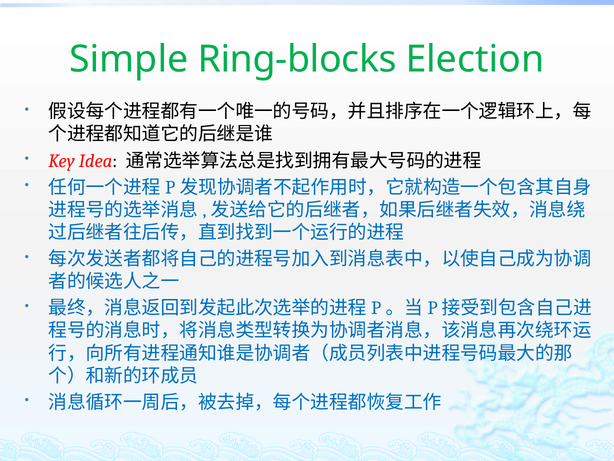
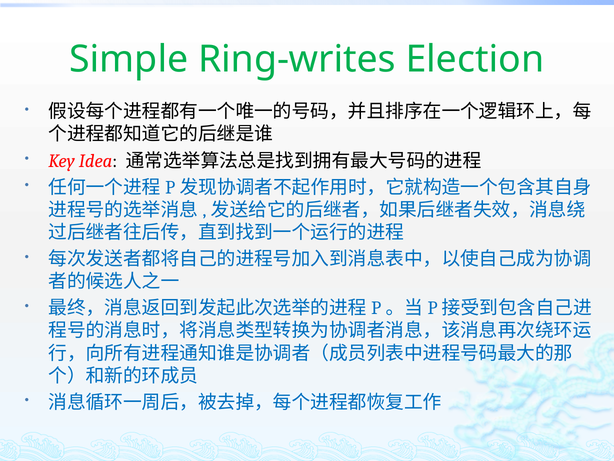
Ring-blocks: Ring-blocks -> Ring-writes (297, 59)
